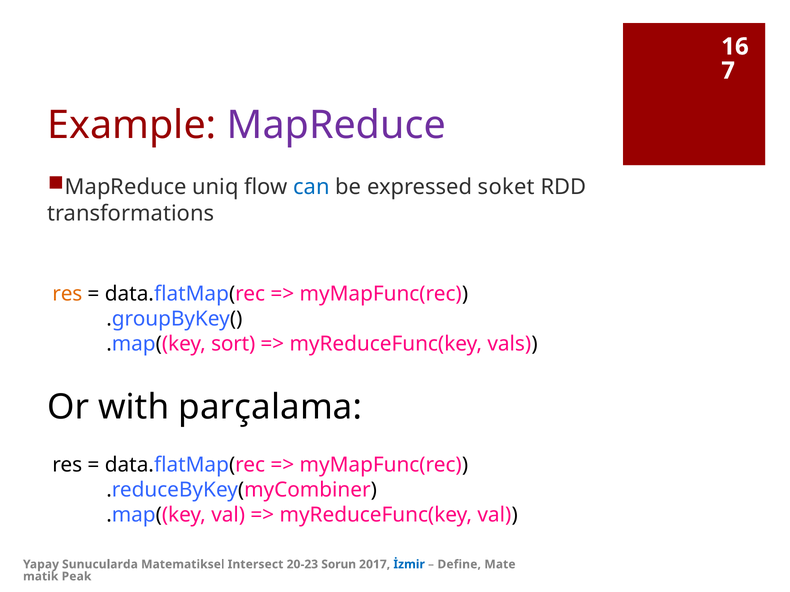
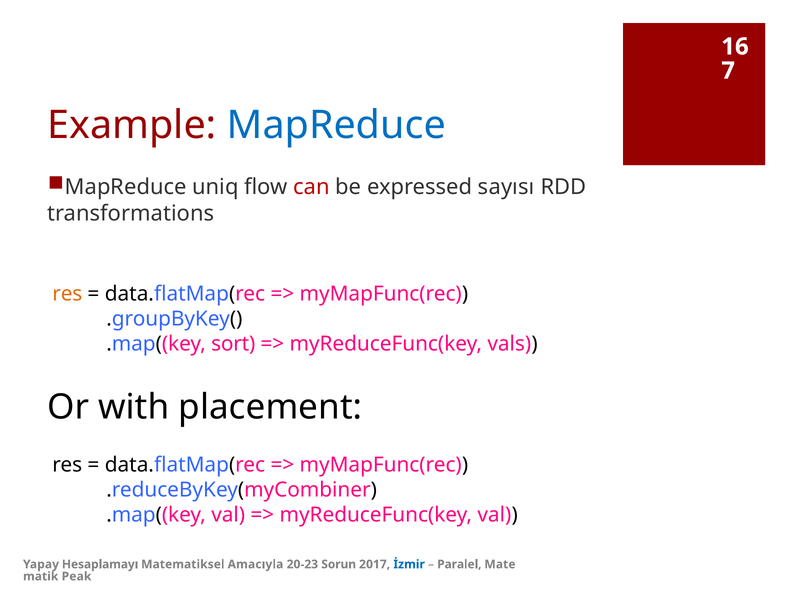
MapReduce colour: purple -> blue (336, 126)
can colour: blue -> red (311, 187)
soket: soket -> sayısı (506, 187)
parçalama: parçalama -> placement (270, 408)
Sunucularda: Sunucularda -> Hesaplamayı (100, 565)
Intersect: Intersect -> Amacıyla (255, 565)
Define: Define -> Paralel (459, 565)
